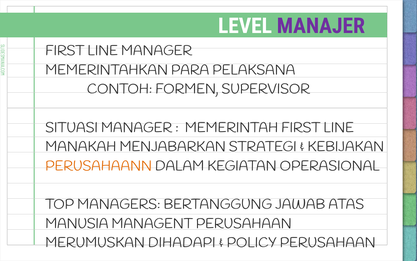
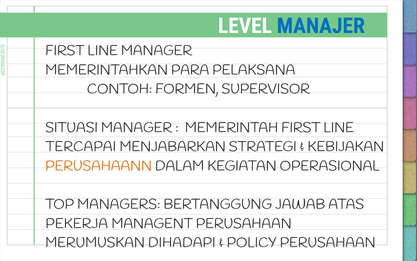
MANAJER colour: purple -> blue (321, 26)
MANAKAH: MANAKAH -> TERCAPAI (81, 146)
MANUSIA: MANUSIA -> PEKERJA (77, 223)
